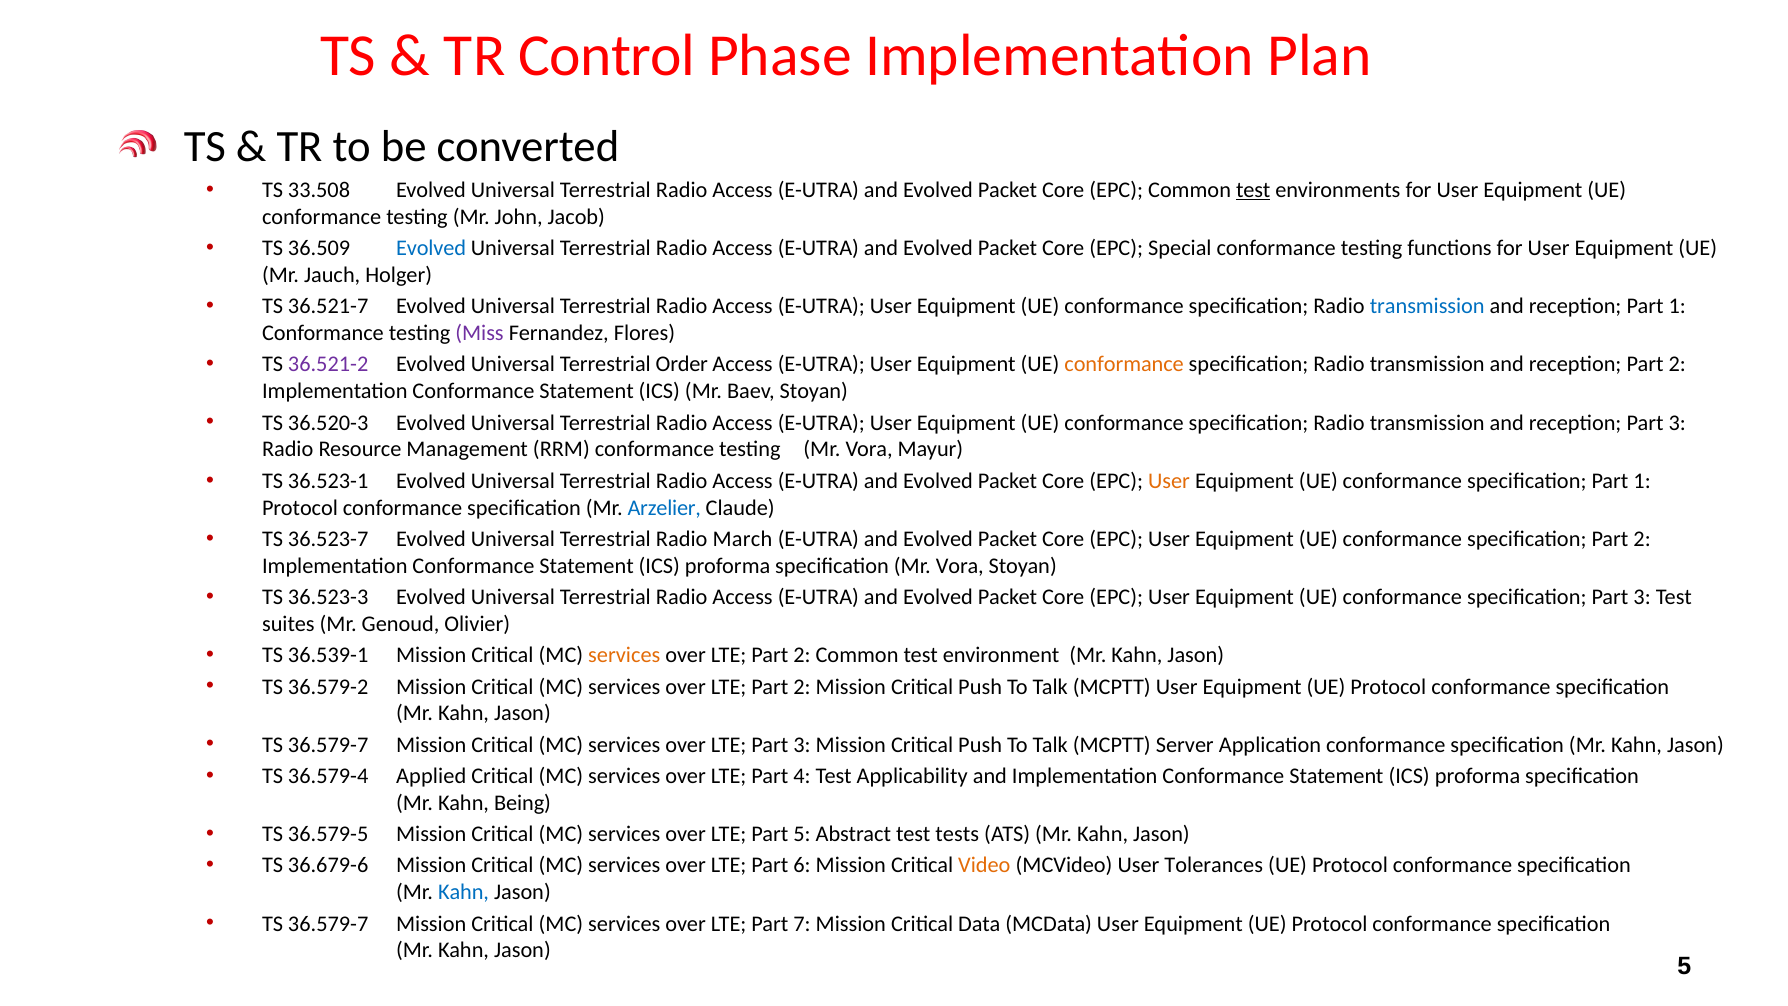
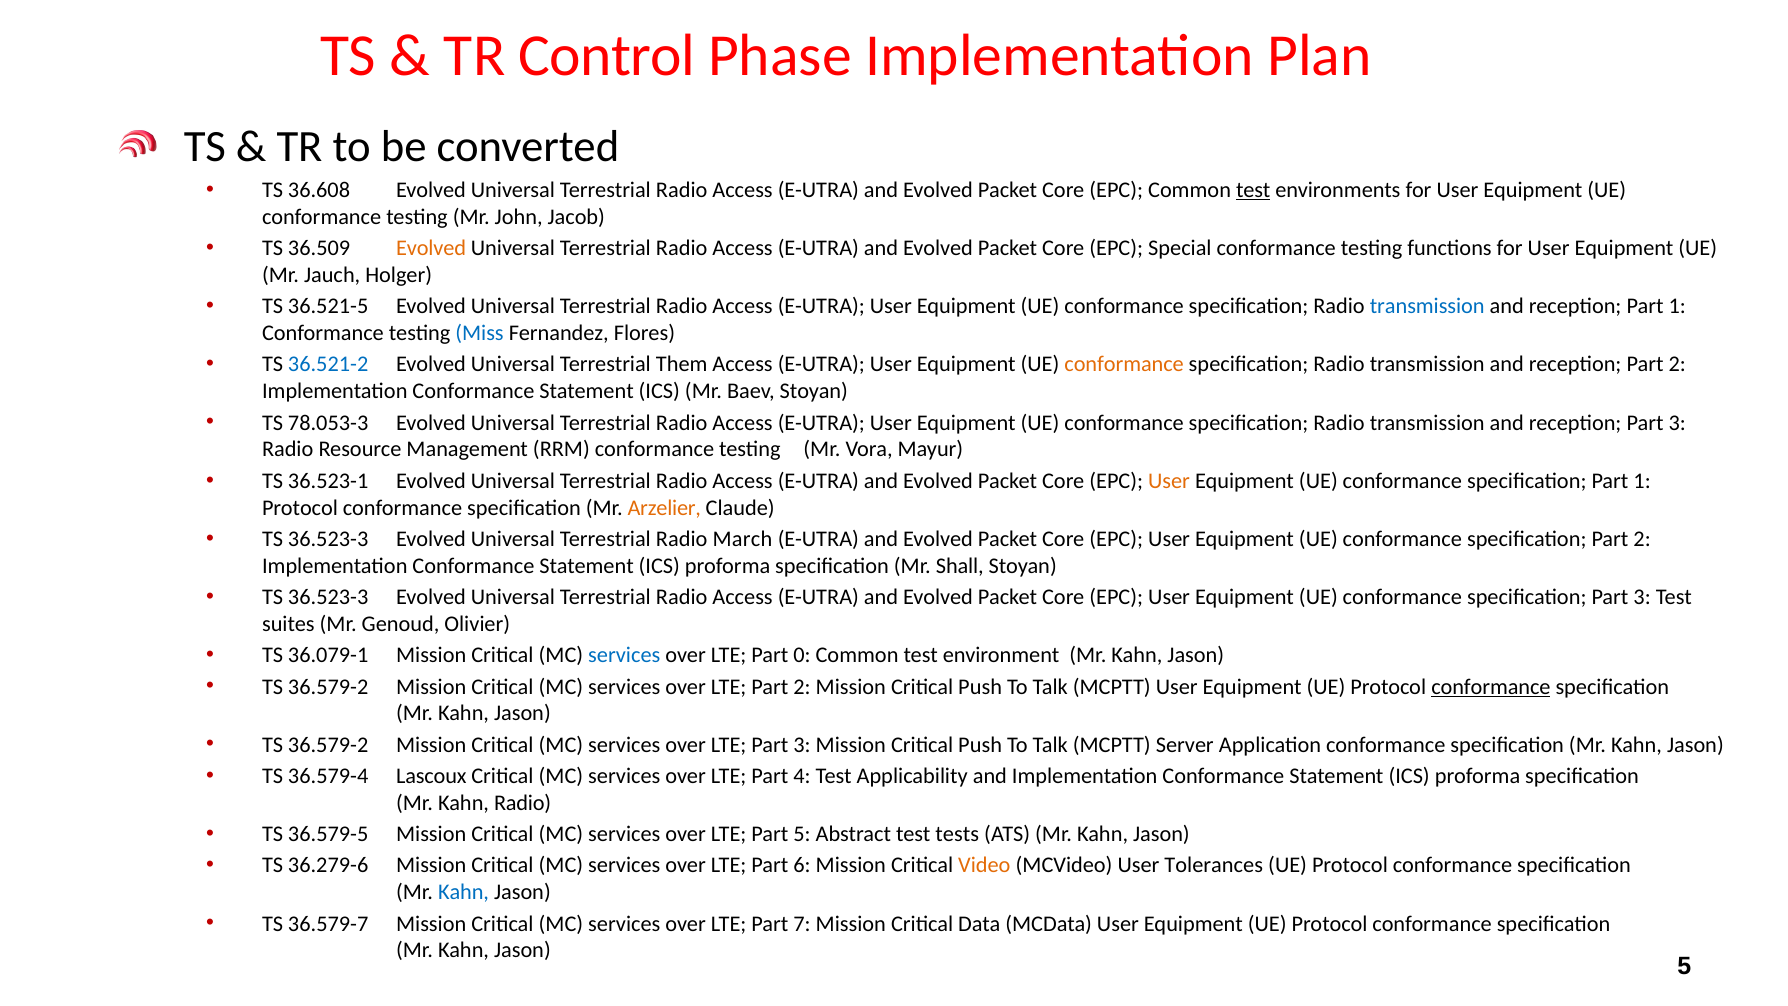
33.508: 33.508 -> 36.608 (319, 190)
Evolved colour: blue -> orange (431, 248)
36.521-7: 36.521-7 -> 36.521-5 (328, 306)
Miss colour: purple -> blue (480, 333)
36.521-2 colour: purple -> blue (328, 365)
Order: Order -> Them (682, 365)
36.520-3: 36.520-3 -> 78.053-3 (328, 423)
Arzelier colour: blue -> orange (664, 508)
36.523-7: 36.523-7 -> 36.523-3 (328, 539)
specification Mr Vora: Vora -> Shall (960, 566)
36.539-1: 36.539-1 -> 36.079-1 (328, 655)
services colour: orange -> blue (624, 655)
2: 2 -> 0 (802, 655)
conformance underline: none -> present (1491, 686)
36.579-7: 36.579-7 -> 36.579-2 (328, 745)
Applied: Applied -> Lascoux (431, 776)
Kahn Being: Being -> Radio (523, 803)
36.679-6: 36.679-6 -> 36.279-6 (328, 865)
